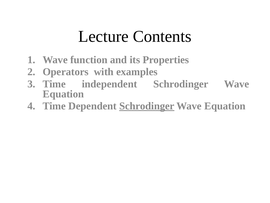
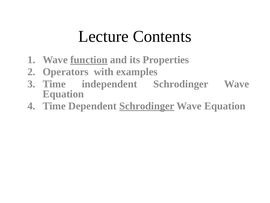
function underline: none -> present (89, 60)
